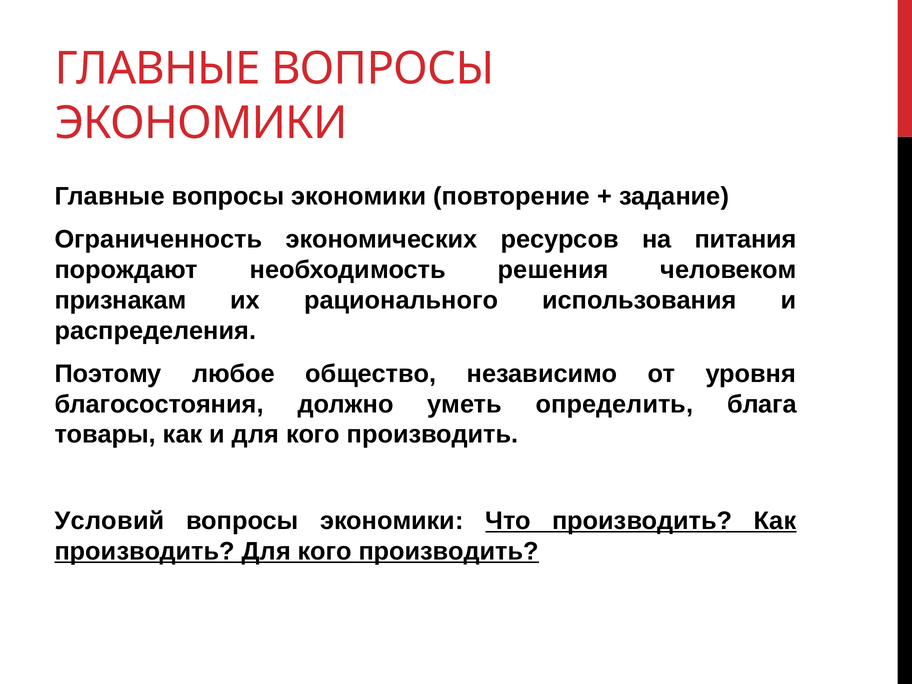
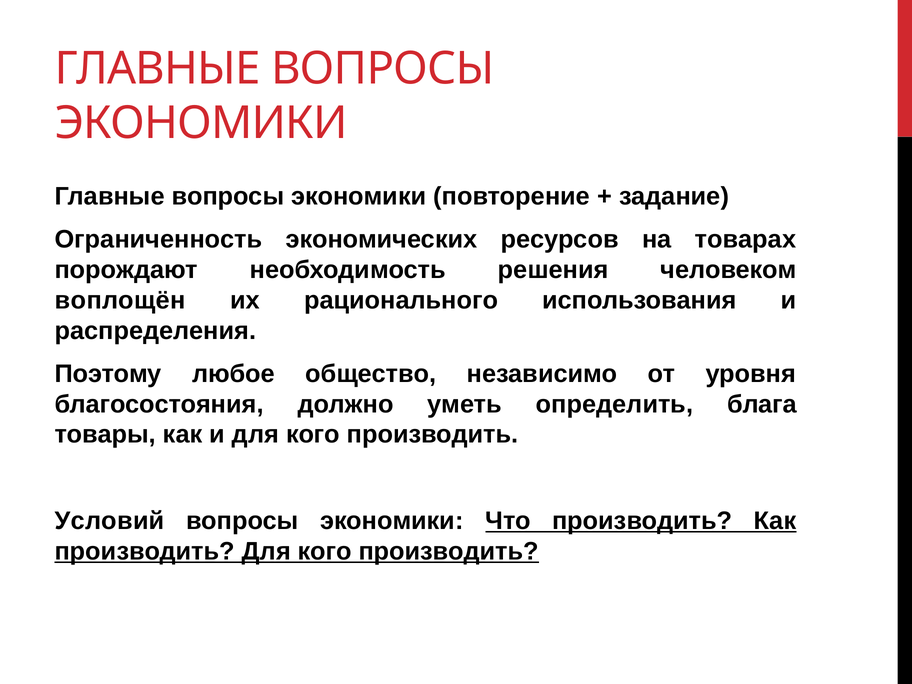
питания: питания -> товарах (746, 239)
признакам: признакам -> воплощён (120, 300)
